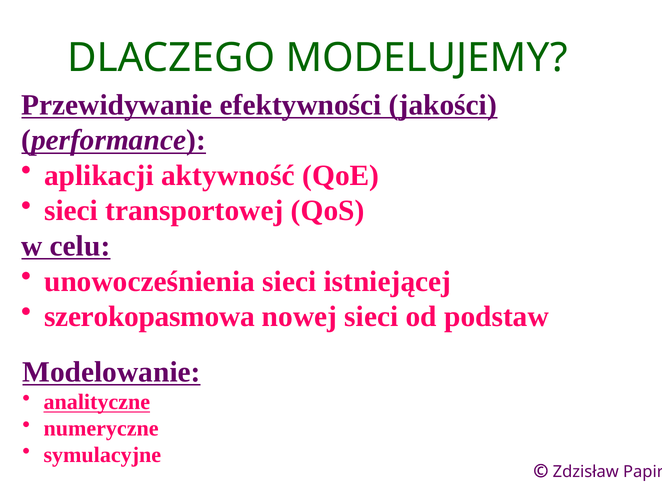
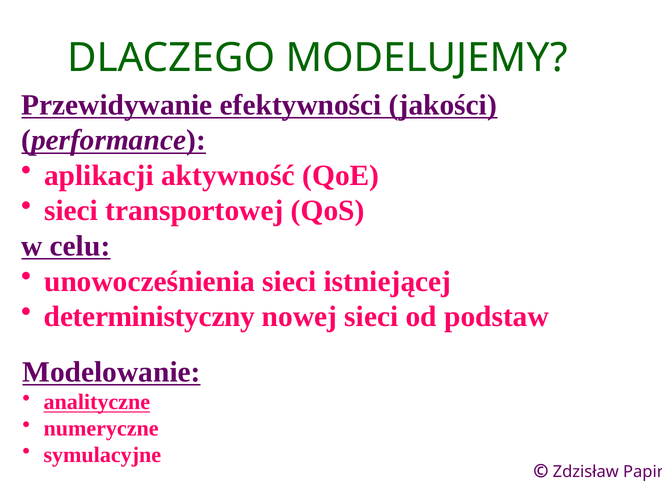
szerokopasmowa: szerokopasmowa -> deterministyczny (150, 317)
